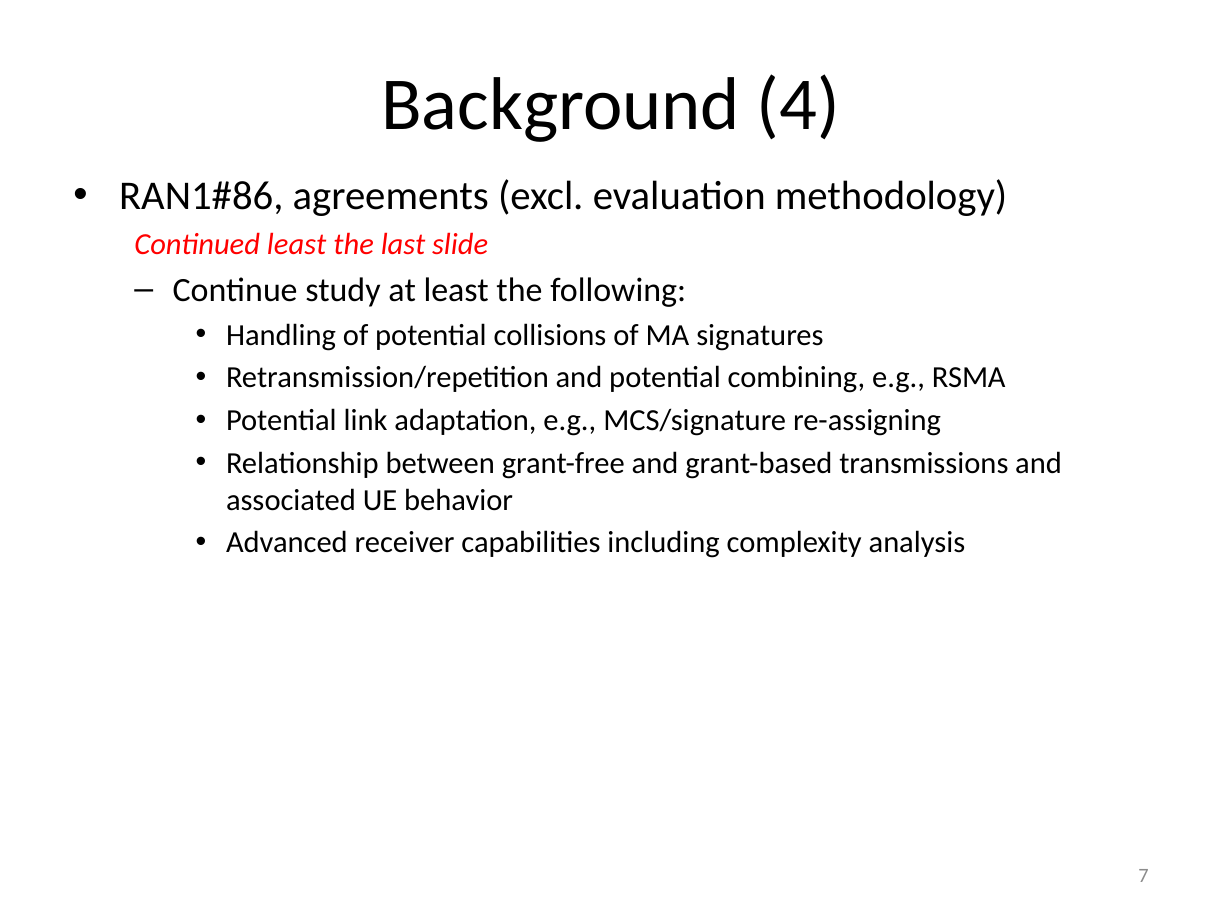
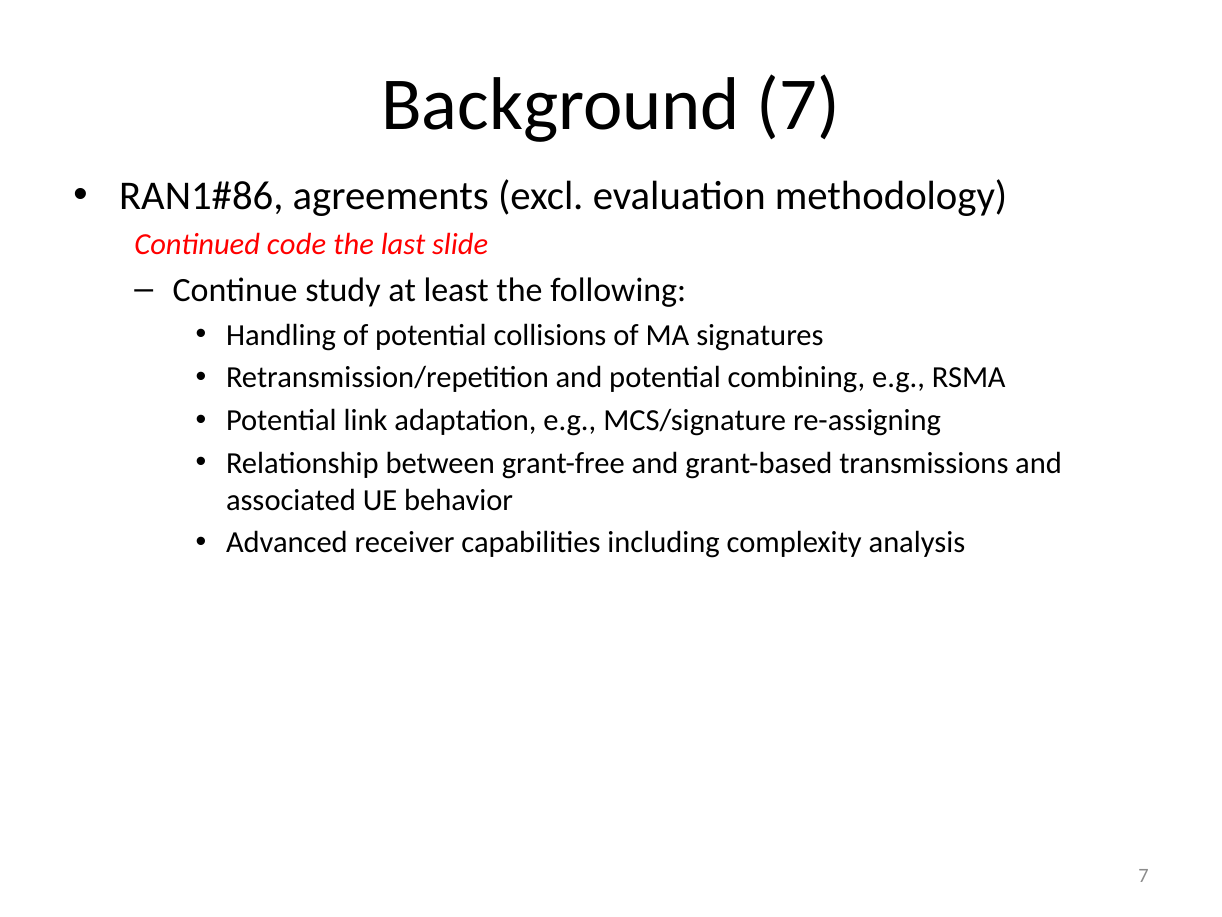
Background 4: 4 -> 7 (798, 105)
Continued least: least -> code (297, 245)
